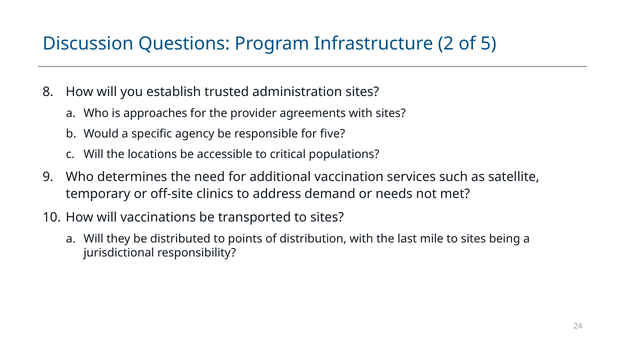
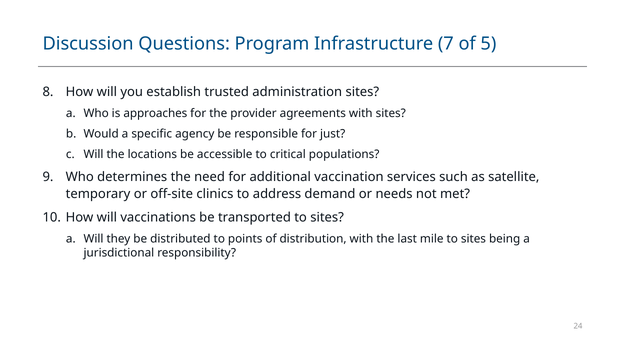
2: 2 -> 7 (446, 44)
five: five -> just (333, 134)
